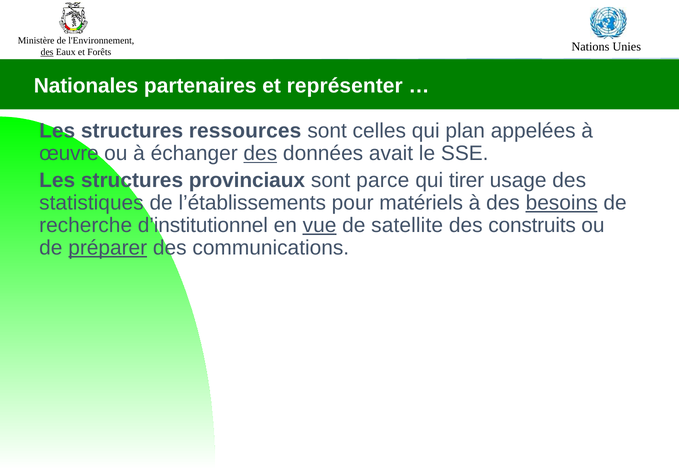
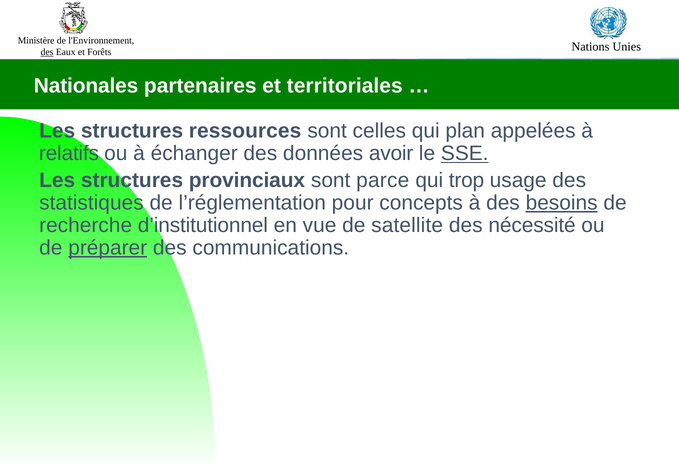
représenter: représenter -> territoriales (345, 86)
œuvre: œuvre -> relatifs (69, 153)
des underline: present -> none (260, 153)
avait: avait -> avoir (391, 153)
SSE underline: none -> present (465, 153)
tirer: tirer -> trop (467, 180)
l’établissements: l’établissements -> l’réglementation (252, 203)
matériels: matériels -> concepts (421, 203)
vue underline: present -> none (320, 225)
construits: construits -> nécessité (532, 225)
